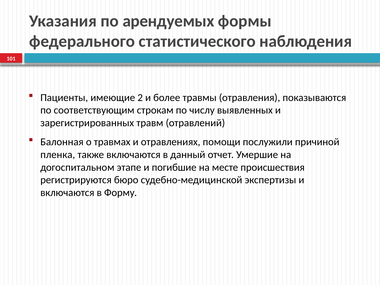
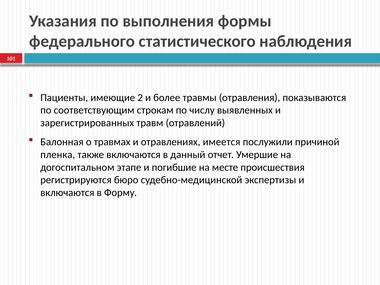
арендуемых: арендуемых -> выполнения (168, 21)
помощи: помощи -> имеется (222, 142)
